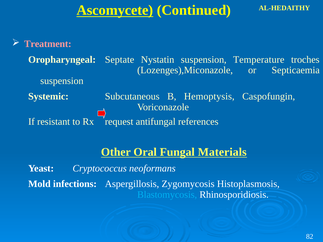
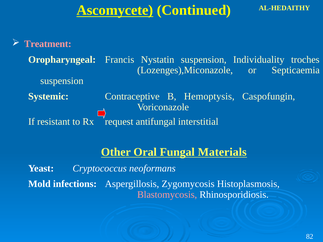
Septate: Septate -> Francis (120, 60)
Temperature: Temperature -> Individuality (259, 60)
Subcutaneous: Subcutaneous -> Contraceptive (132, 97)
references: references -> interstitial (198, 122)
Blastomycosis colour: light blue -> pink (167, 195)
